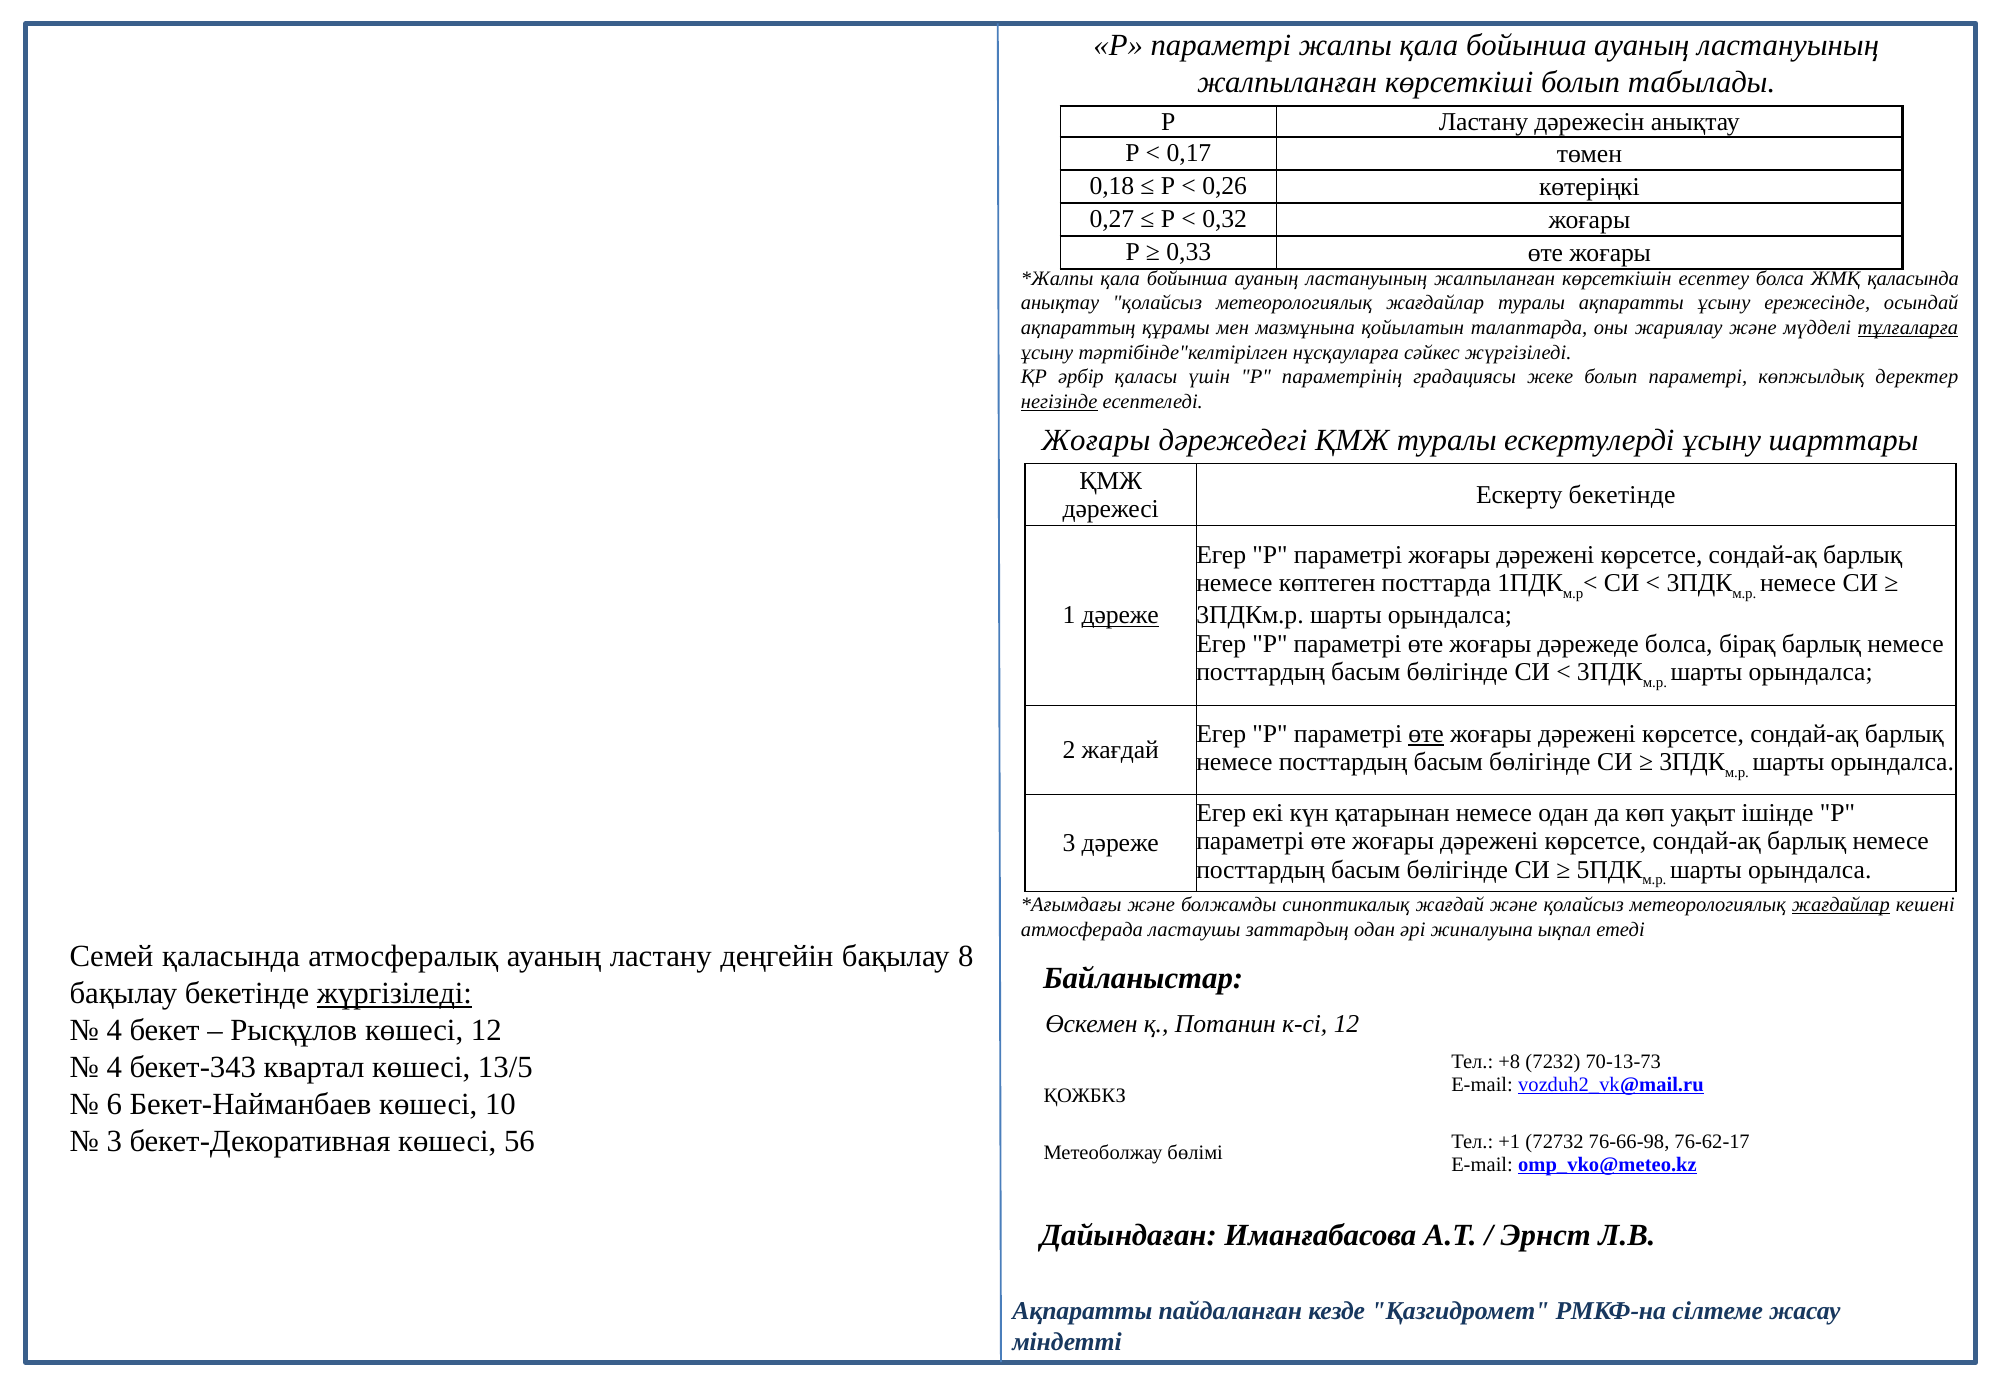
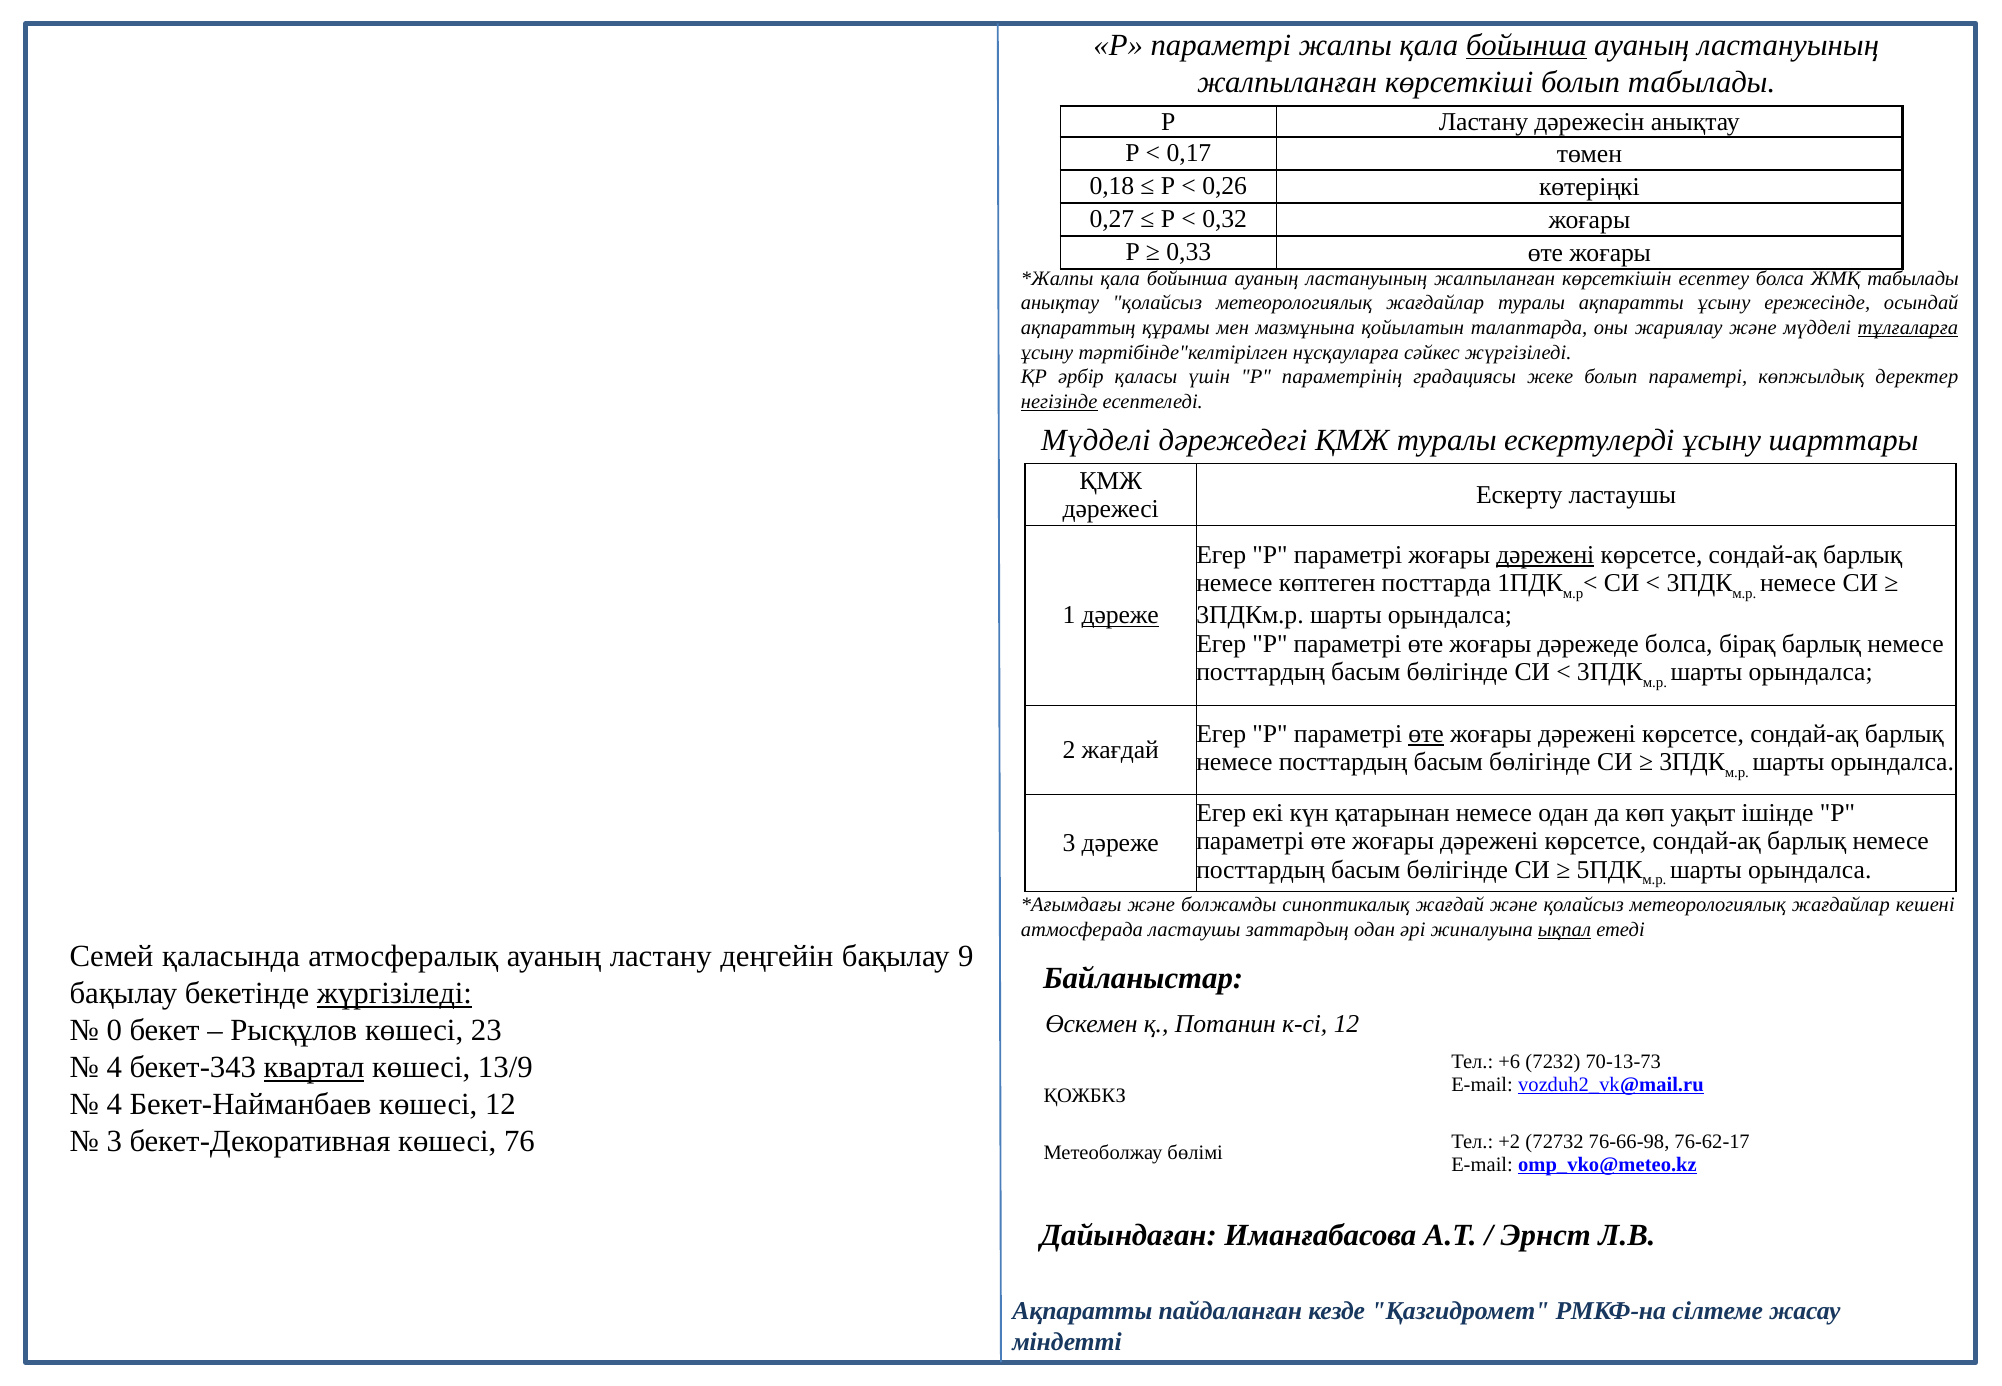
бойынша underline: none -> present (1526, 45)
ЖМҚ қаласында: қаласында -> табылады (1913, 279)
Жоғары: Жоғары -> Мүдделі (1096, 441)
Ескерту бекетінде: бекетінде -> ластаушы (1622, 495)
дәрежені underline: none -> present (1545, 555)
жағдайлар underline: present -> none (1841, 905)
ықпал underline: none -> present (1564, 929)
8: 8 -> 9 (966, 957)
4: 4 -> 0 (114, 1031)
көшесі 12: 12 -> 23 (486, 1031)
+8: +8 -> +6 (1509, 1062)
квартал underline: none -> present (314, 1068)
13/5: 13/5 -> 13/9 (505, 1068)
6: 6 -> 4 (114, 1105)
көшесі 10: 10 -> 12 (500, 1105)
56: 56 -> 76 (520, 1142)
+1: +1 -> +2 (1509, 1142)
